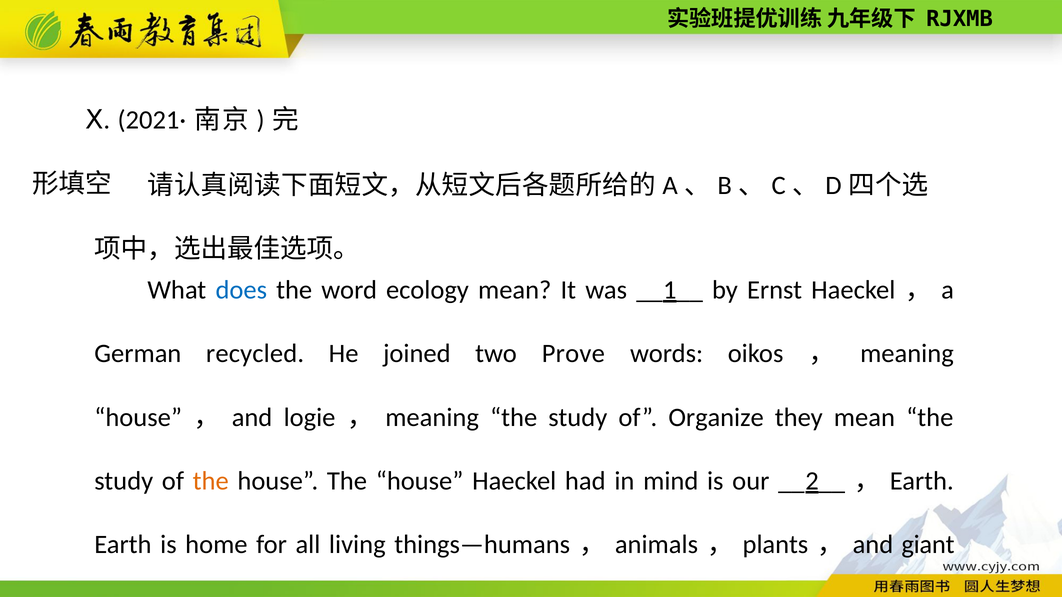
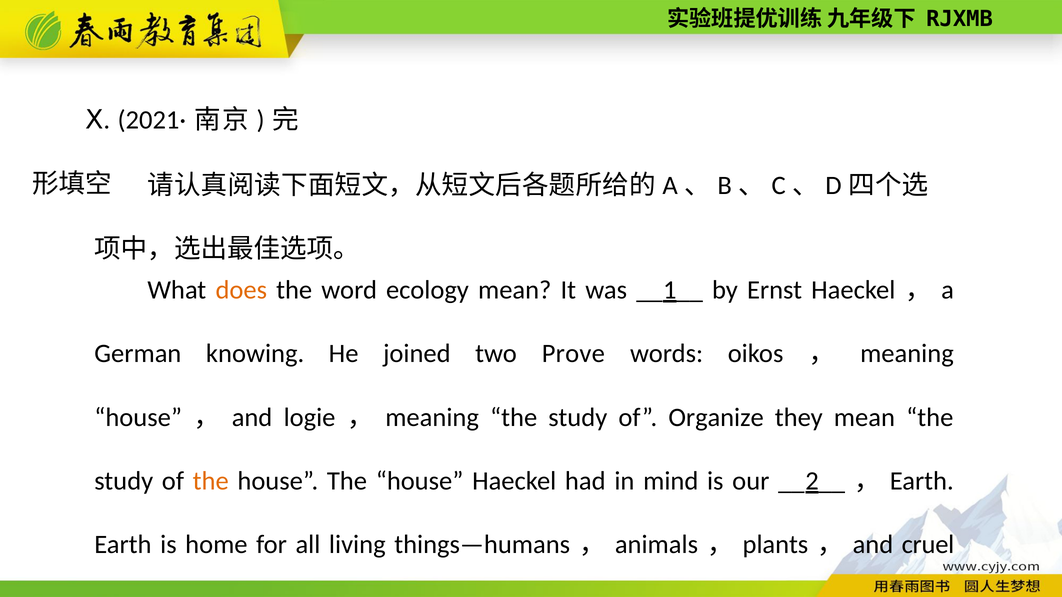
does colour: blue -> orange (241, 290)
recycled: recycled -> knowing (255, 354)
giant: giant -> cruel (928, 545)
